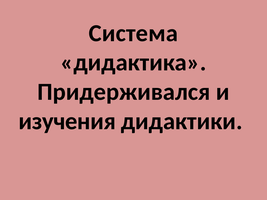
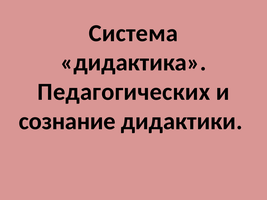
Придерживался: Придерживался -> Педагогических (124, 92)
изучения: изучения -> сознание (67, 121)
